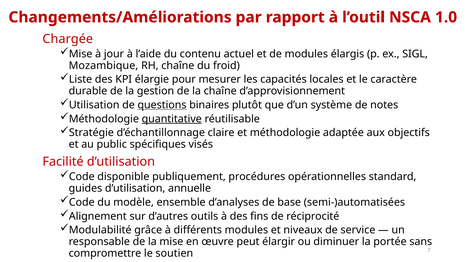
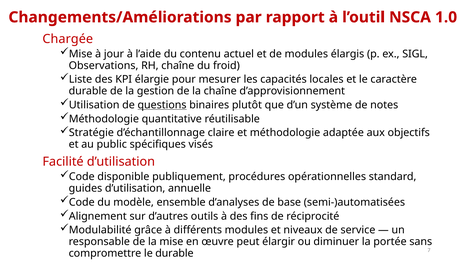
Mozambique: Mozambique -> Observations (104, 66)
quantitative underline: present -> none (172, 119)
le soutien: soutien -> durable (174, 253)
